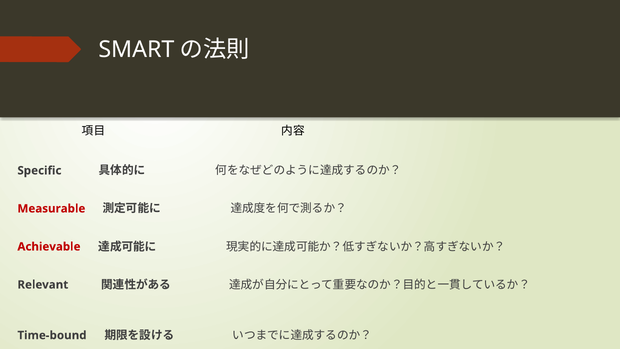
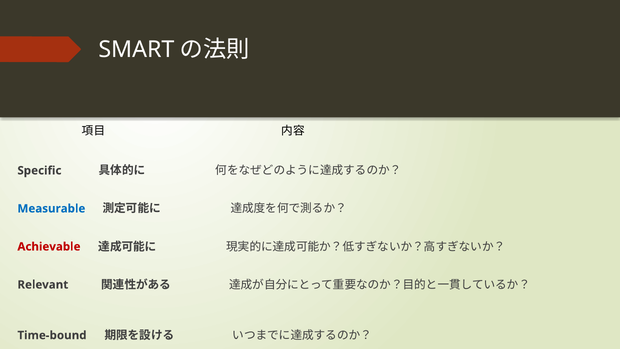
Measurable colour: red -> blue (51, 208)
